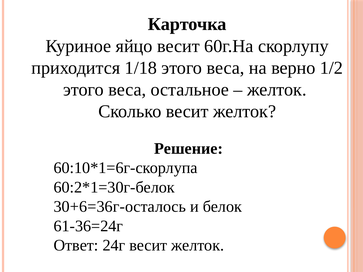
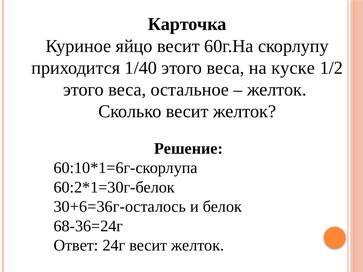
1/18: 1/18 -> 1/40 (141, 68)
верно: верно -> куске (293, 68)
61-36=24г: 61-36=24г -> 68-36=24г (88, 226)
